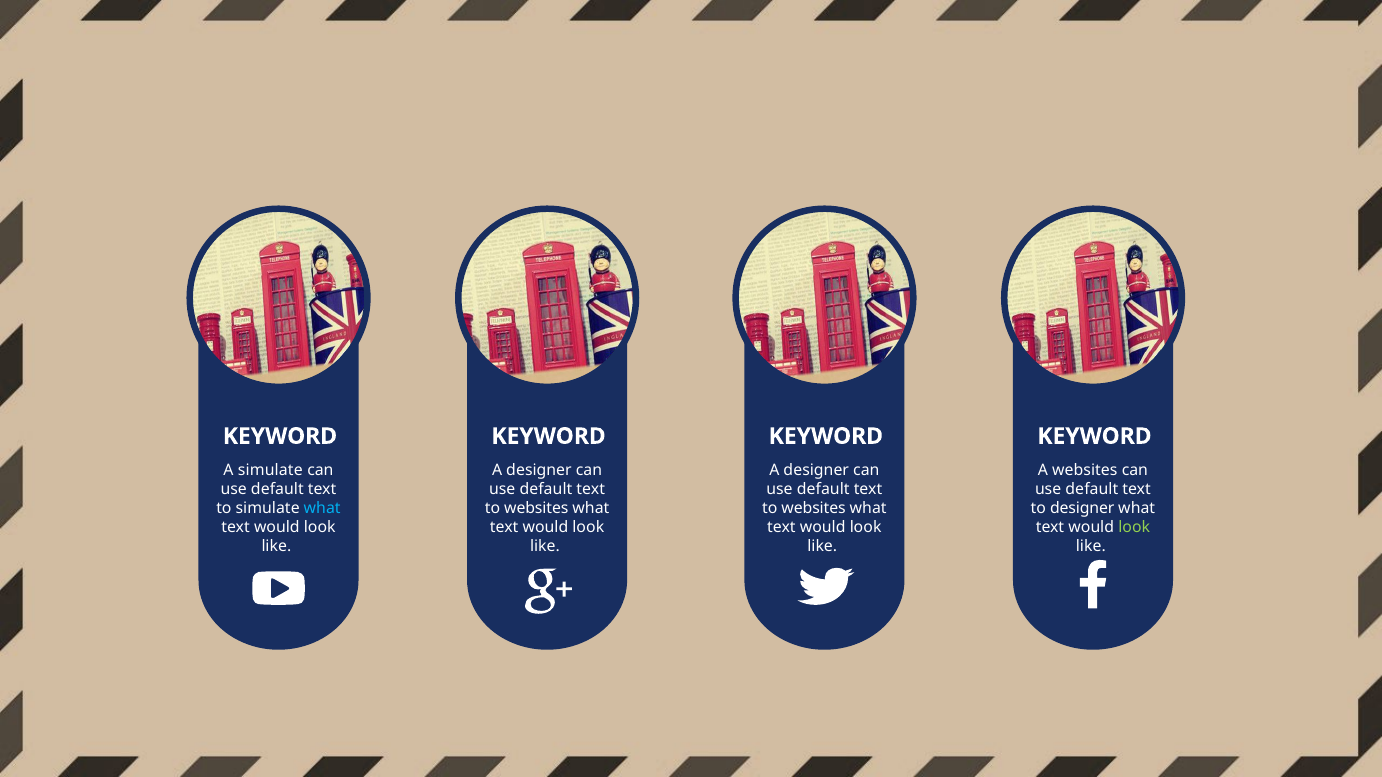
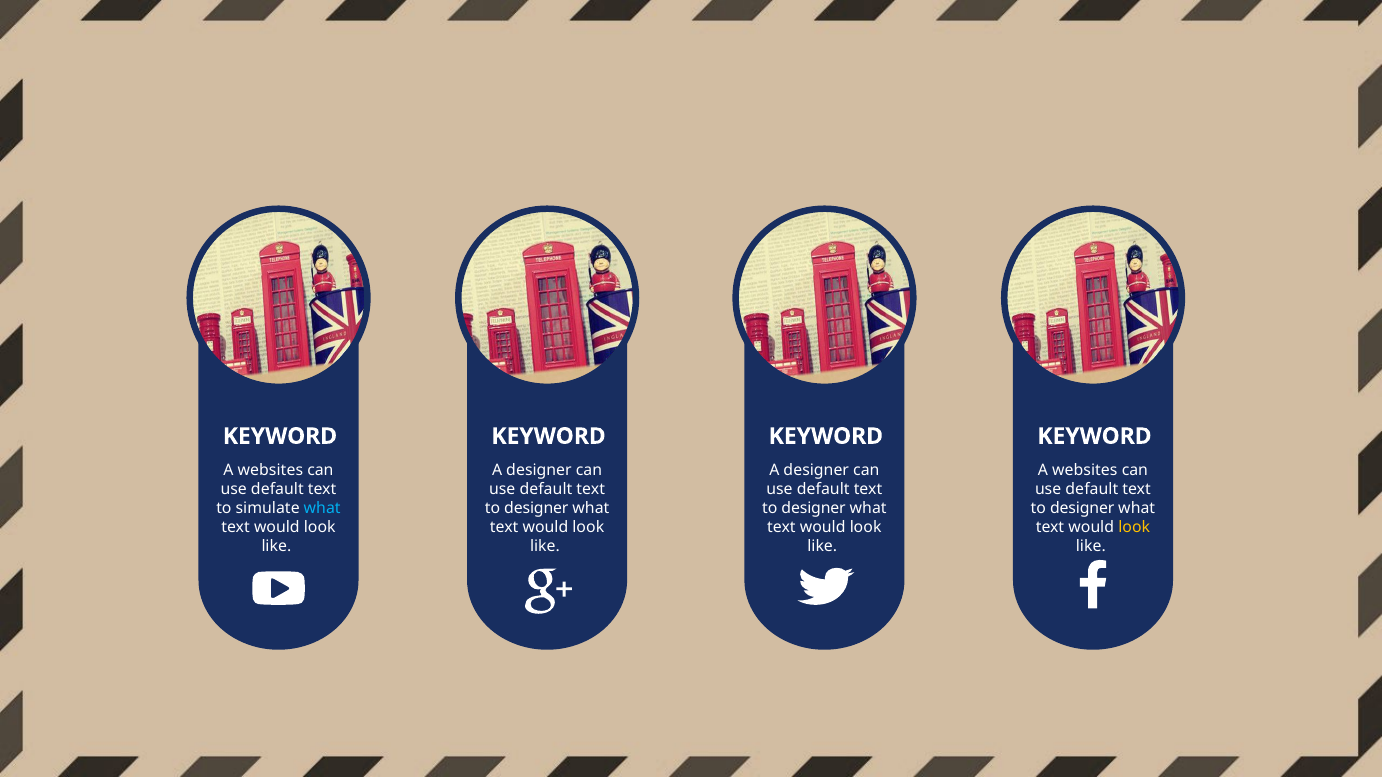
simulate: simulate -> websites (270, 470)
websites: websites -> designer (536, 508)
websites: websites -> designer (814, 508)
look colour: light green -> yellow (1134, 527)
